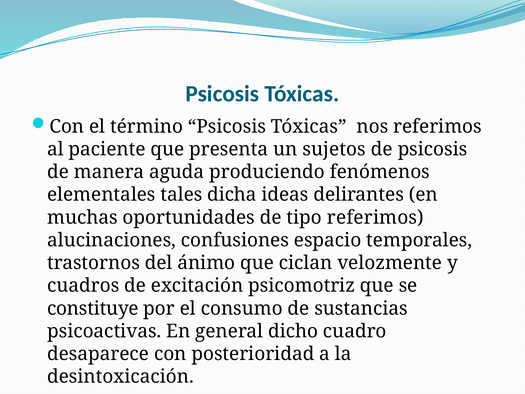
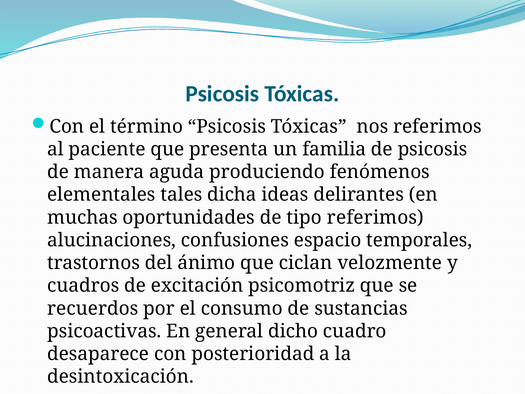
sujetos: sujetos -> familia (334, 149)
constituye: constituye -> recuerdos (93, 308)
